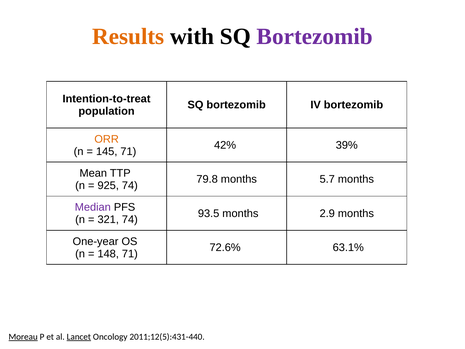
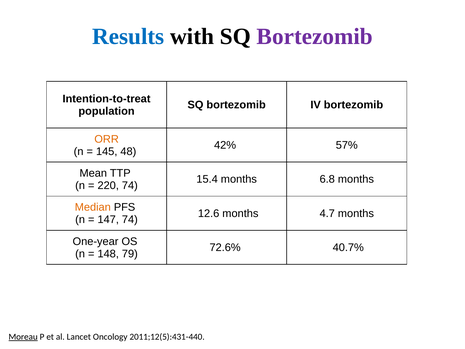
Results colour: orange -> blue (128, 36)
39%: 39% -> 57% (347, 145)
145 71: 71 -> 48 (128, 151)
79.8: 79.8 -> 15.4 (207, 179)
5.7: 5.7 -> 6.8 (327, 179)
925: 925 -> 220 (108, 185)
Median colour: purple -> orange (93, 207)
93.5: 93.5 -> 12.6 (209, 213)
2.9: 2.9 -> 4.7 (327, 213)
321: 321 -> 147 (108, 219)
63.1%: 63.1% -> 40.7% (348, 247)
148 71: 71 -> 79 (130, 254)
Lancet underline: present -> none (79, 337)
